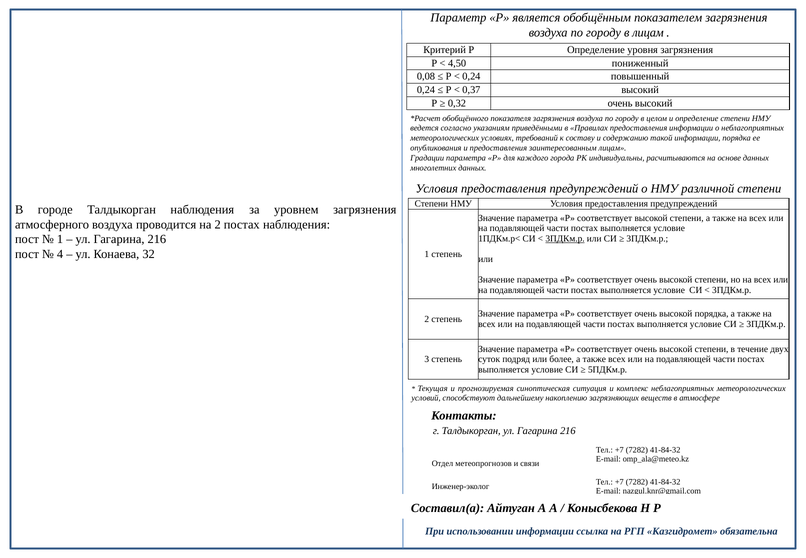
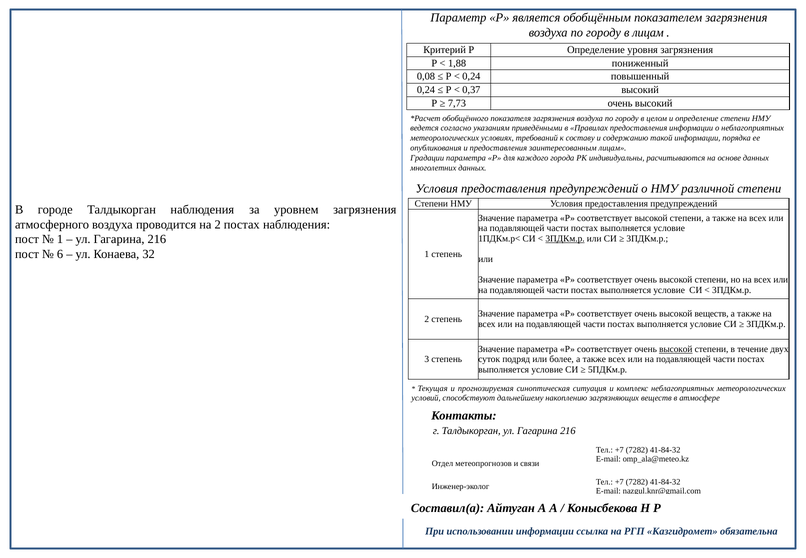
4,50: 4,50 -> 1,88 (457, 63)
0,32: 0,32 -> 7,73 (457, 103)
4: 4 -> 6 (60, 254)
высокой порядка: порядка -> веществ (712, 314)
высокой underline: none -> present (676, 349)
